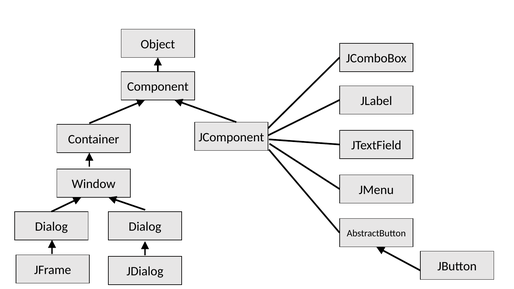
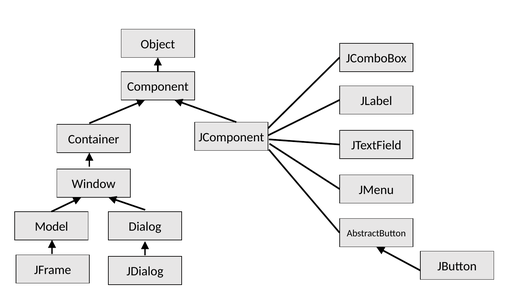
Dialog: Dialog -> Model (51, 227)
